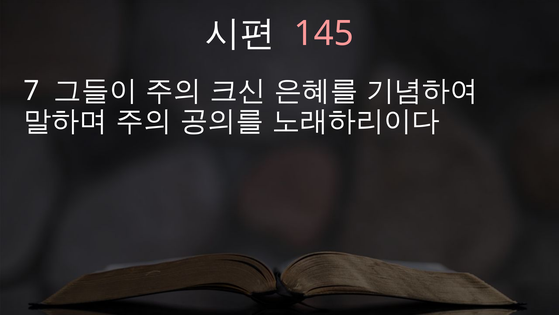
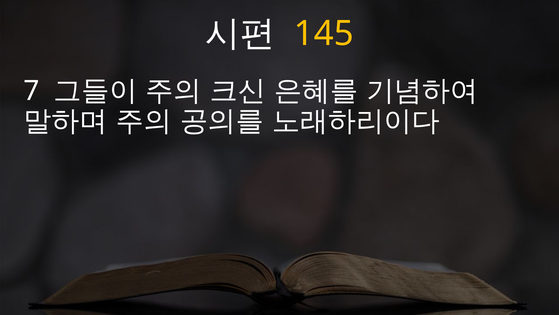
145 colour: pink -> yellow (324, 34)
